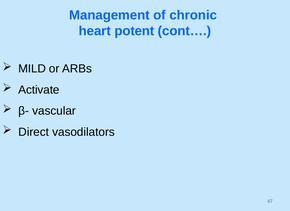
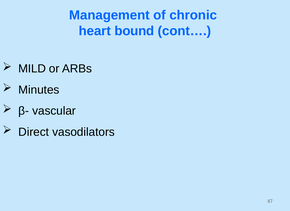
potent: potent -> bound (134, 31)
Activate: Activate -> Minutes (39, 90)
